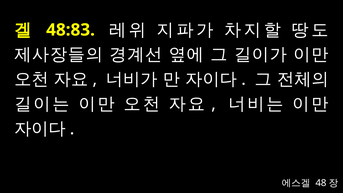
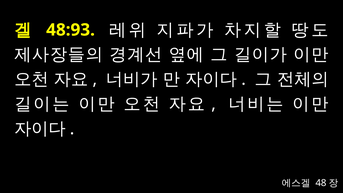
48:83: 48:83 -> 48:93 (71, 30)
